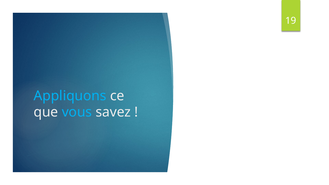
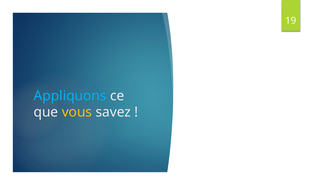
vous colour: light blue -> yellow (77, 112)
